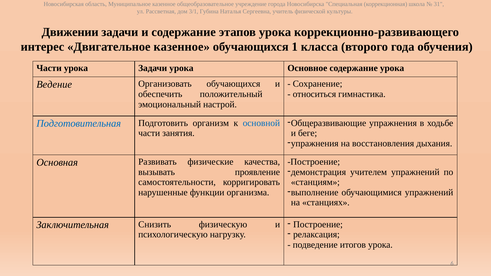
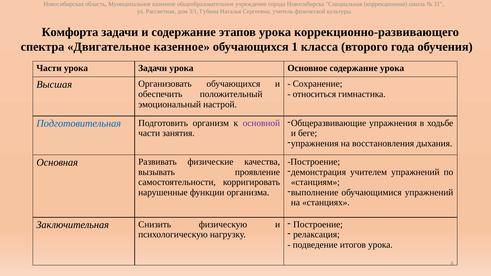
Движении: Движении -> Комфорта (70, 32)
интерес: интерес -> спектра (43, 47)
Ведение: Ведение -> Высшая (54, 85)
основной colour: blue -> purple (261, 123)
